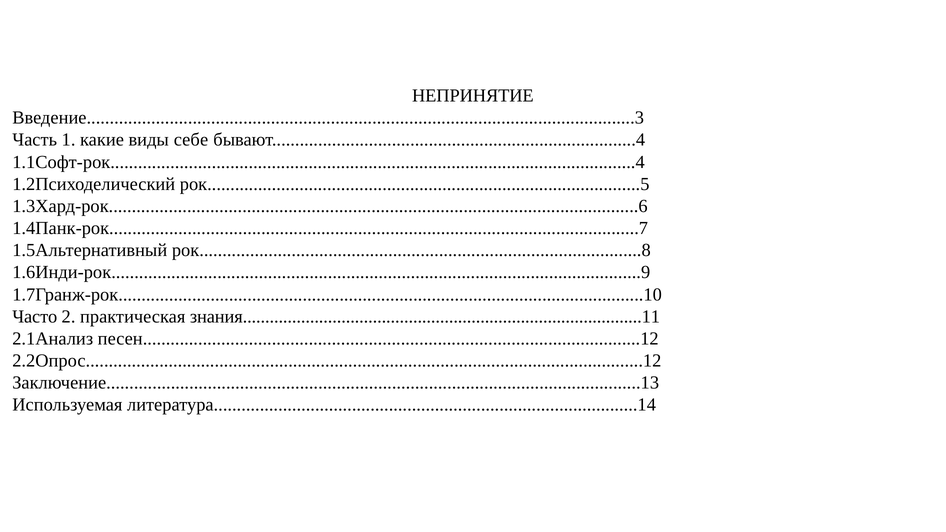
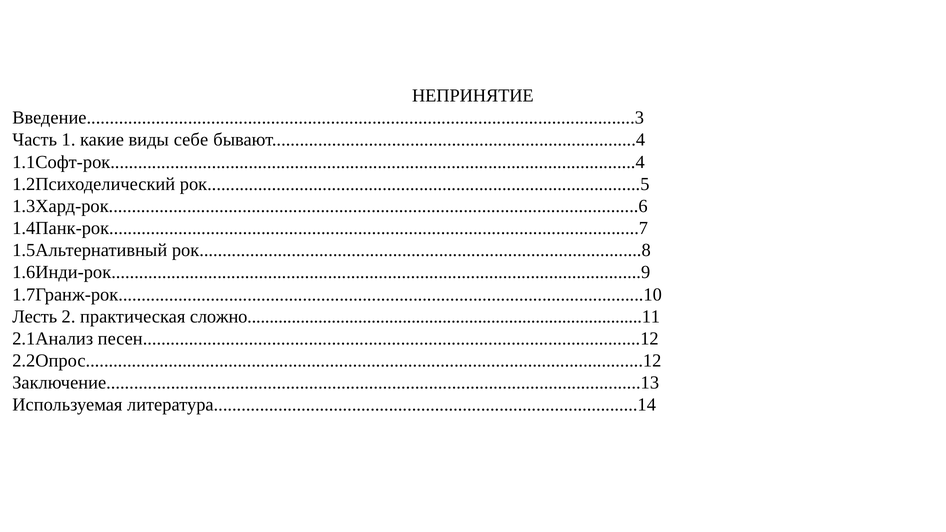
Часто: Часто -> Лесть (35, 317)
знания.........................................................................................11: знания.........................................................................................11 -> сложно.........................................................................................11 (425, 317)
